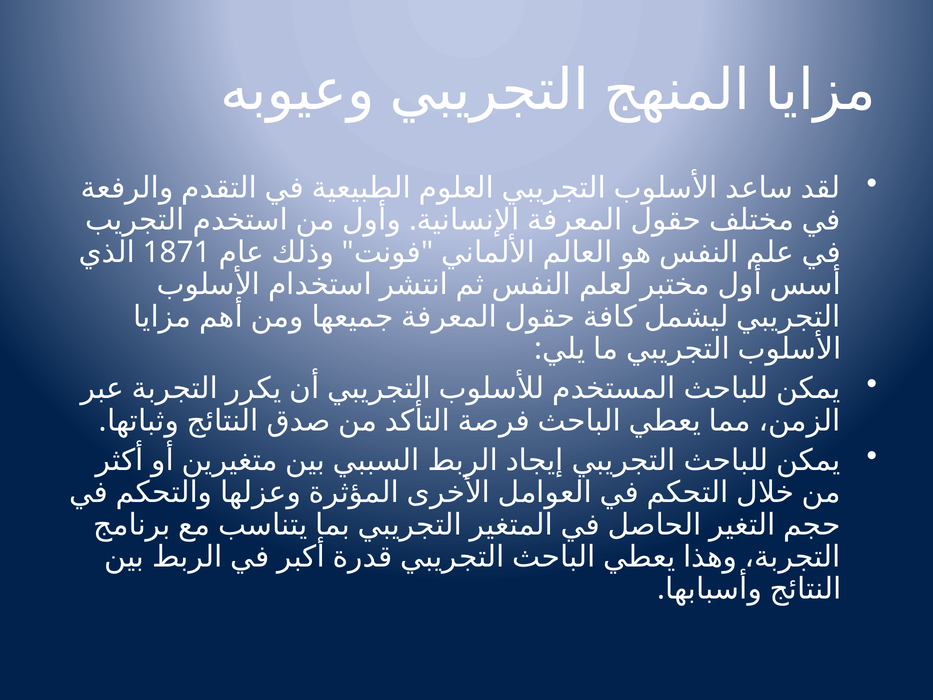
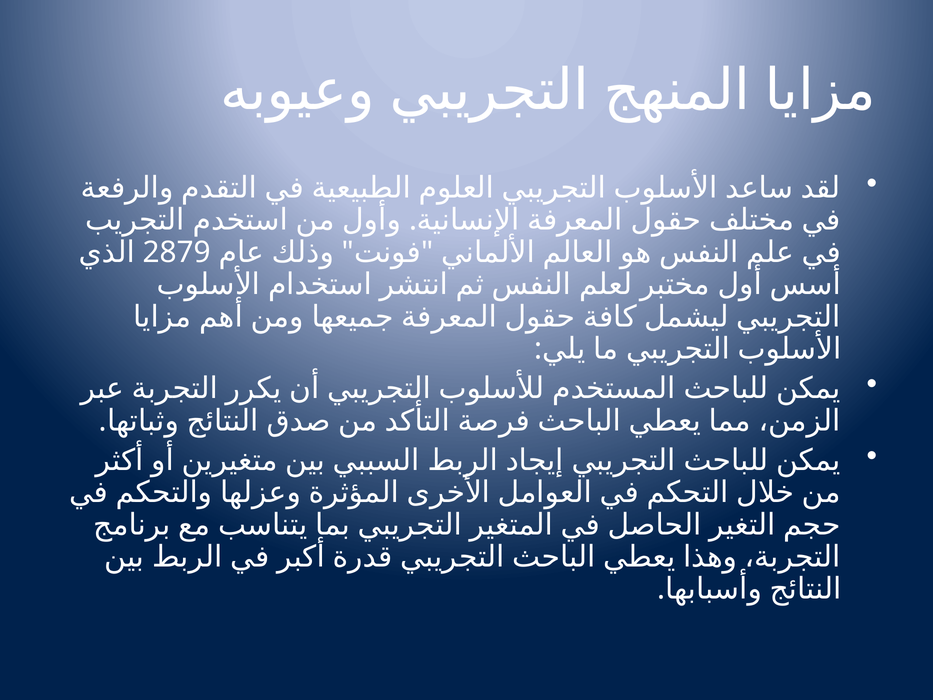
1871: 1871 -> 2879 (177, 252)
